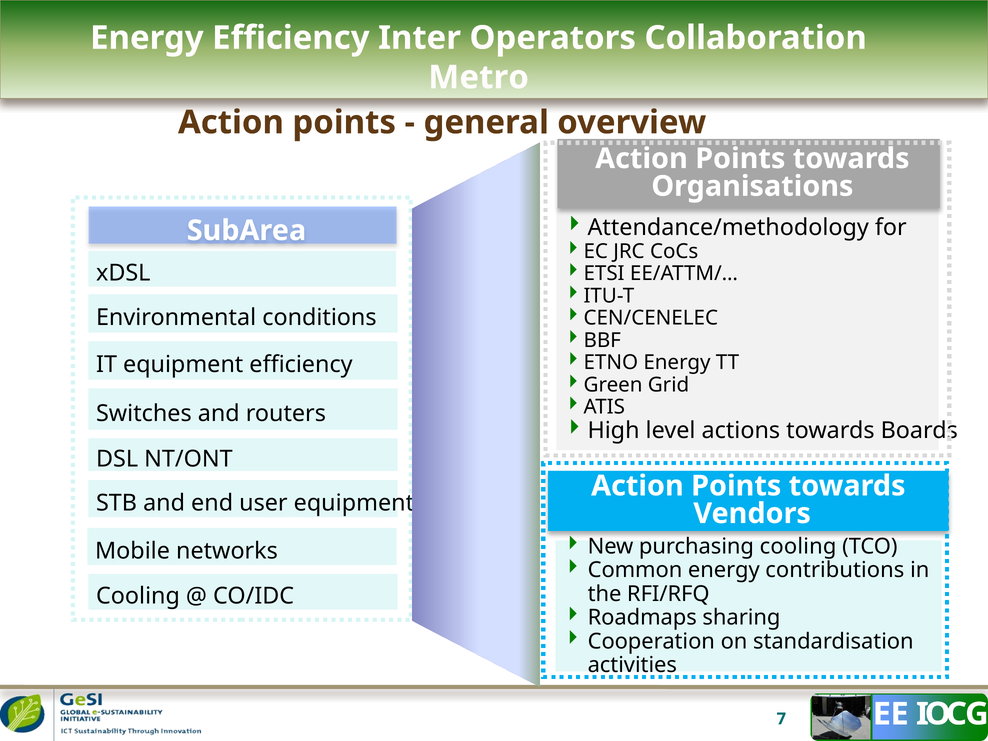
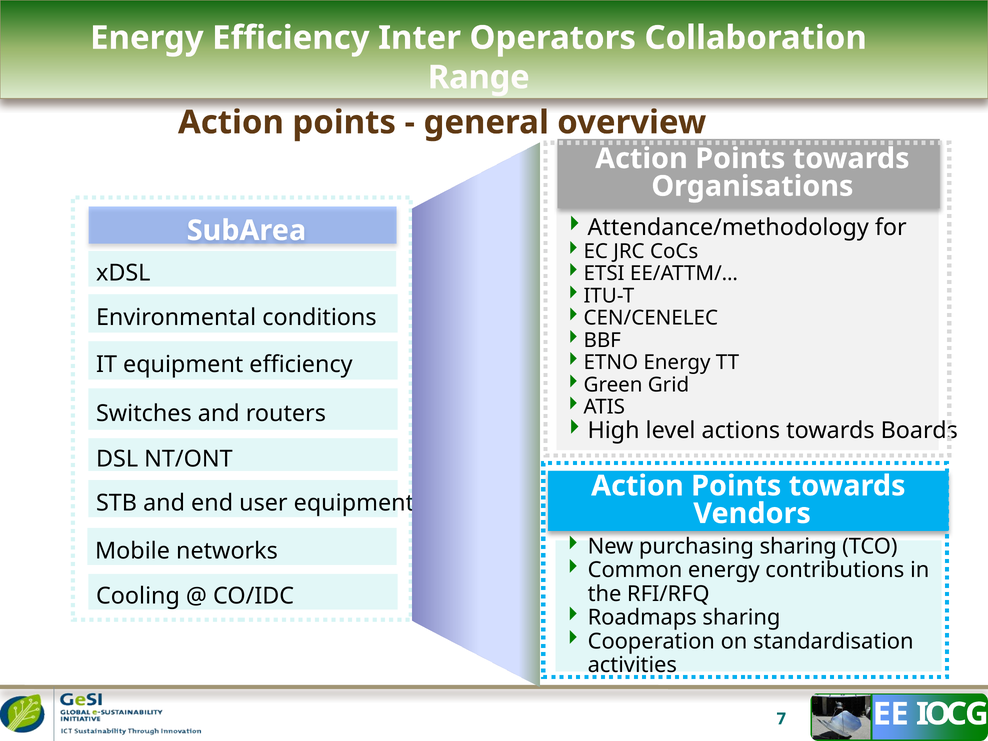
Metro: Metro -> Range (479, 77)
purchasing cooling: cooling -> sharing (798, 547)
